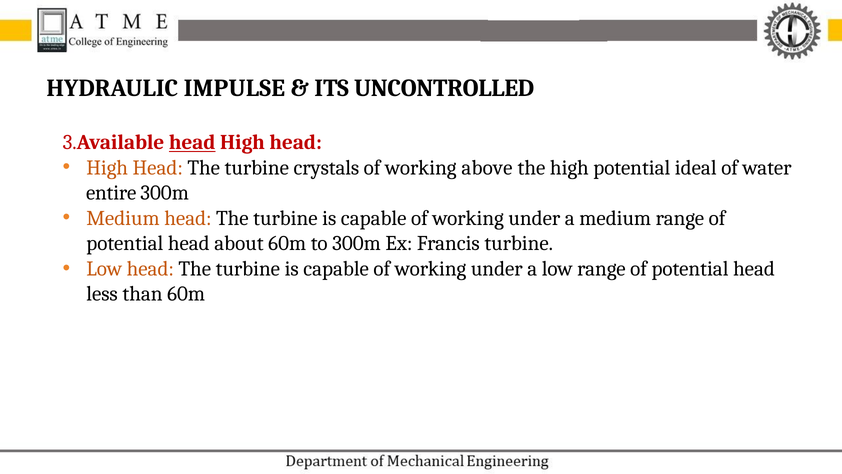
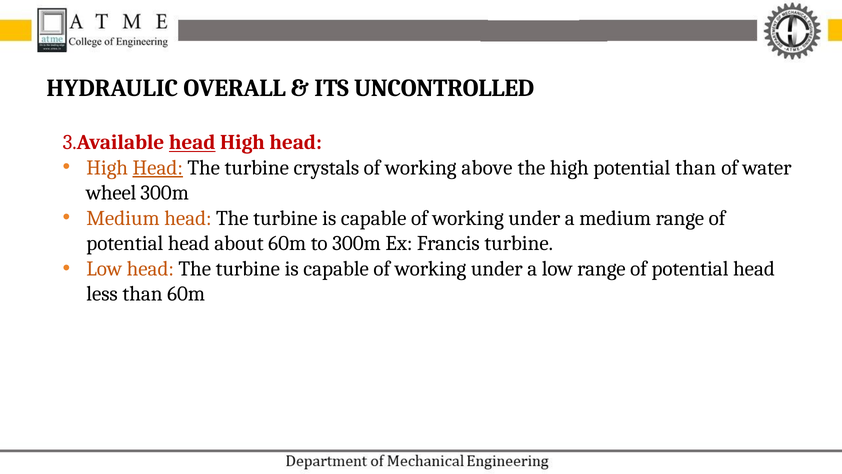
IMPULSE: IMPULSE -> OVERALL (235, 88)
Head underline: none -> present (158, 168)
potential ideal: ideal -> than (696, 168)
entire: entire -> wheel (111, 193)
